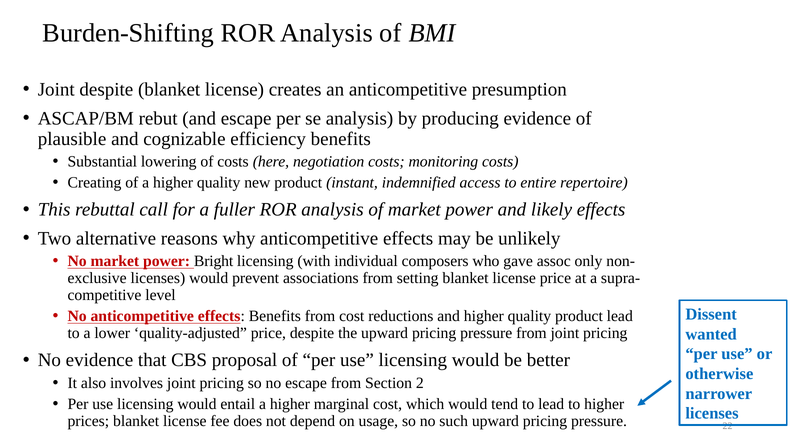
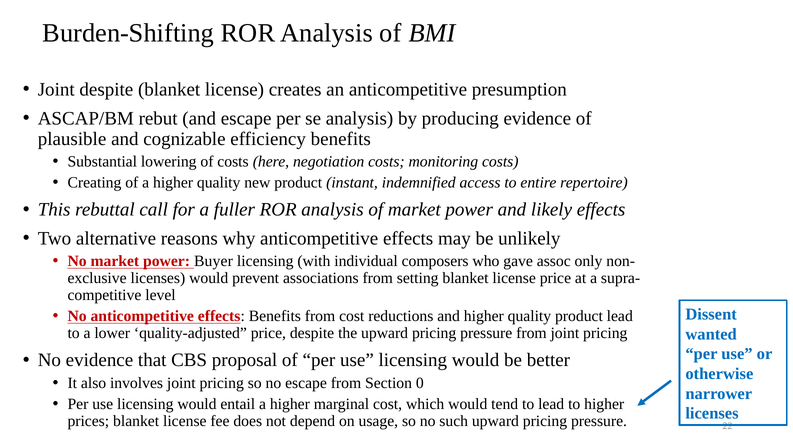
Bright: Bright -> Buyer (213, 261)
2: 2 -> 0 (420, 383)
